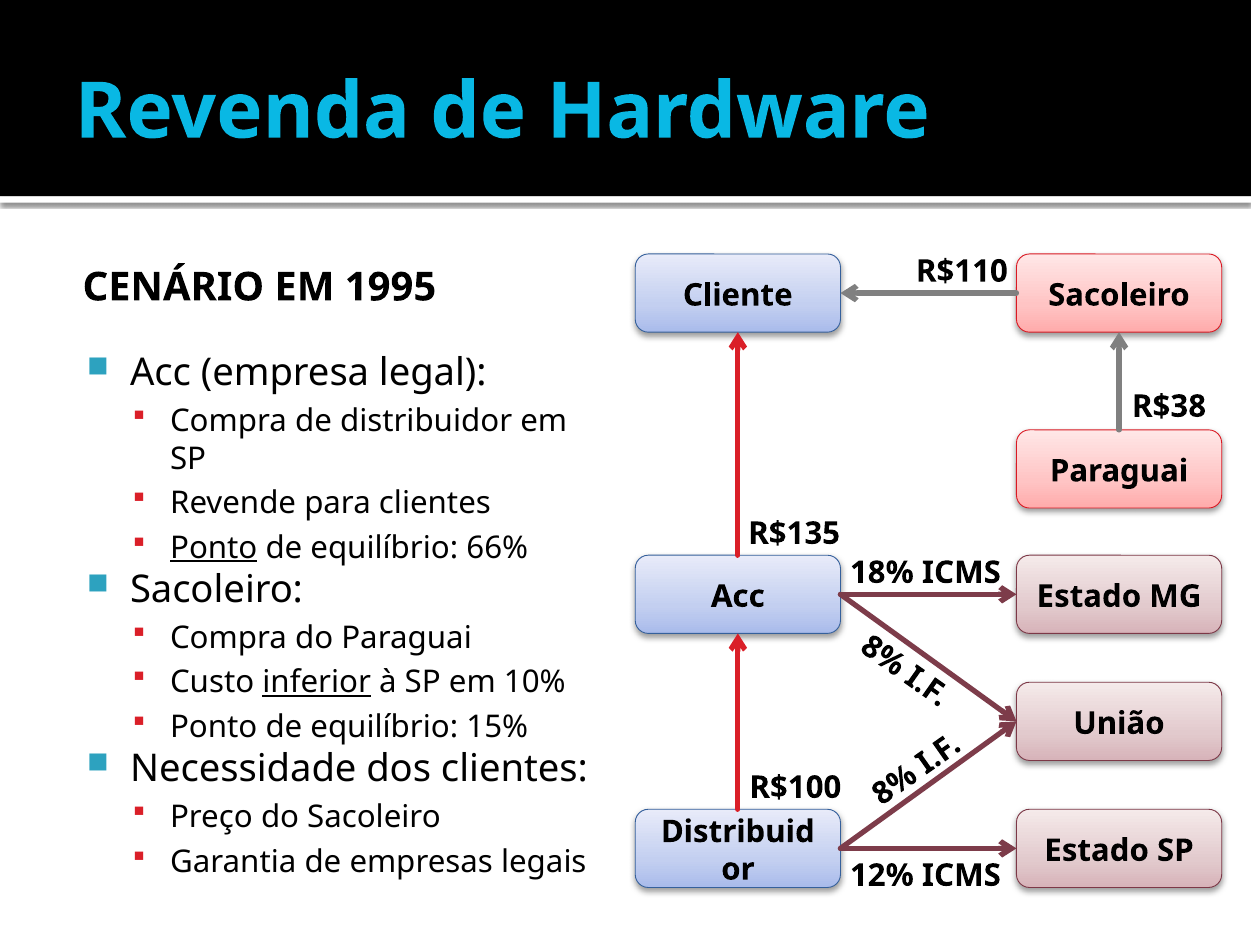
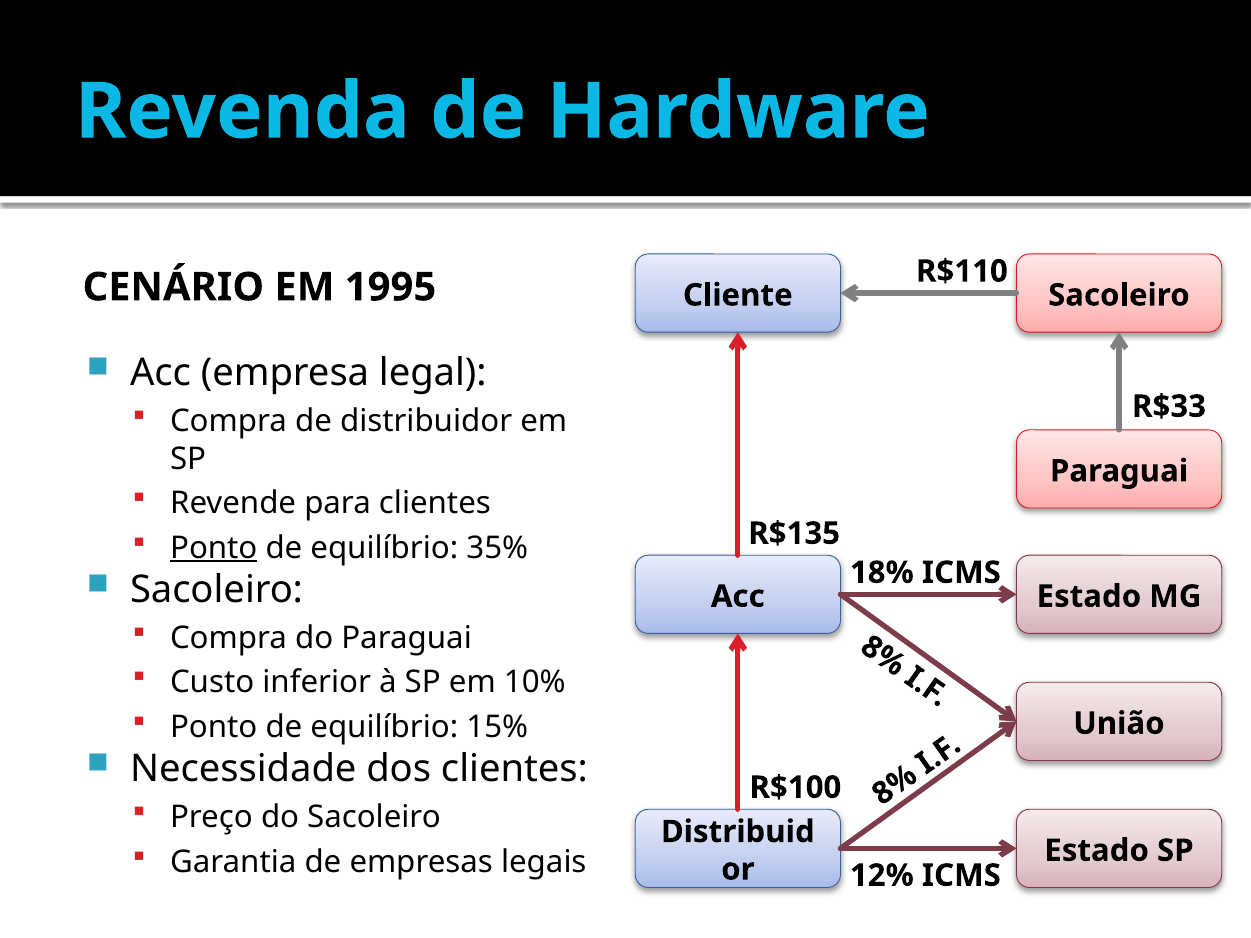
R$38: R$38 -> R$33 (1169, 407)
66%: 66% -> 35% (497, 548)
inferior underline: present -> none (317, 683)
